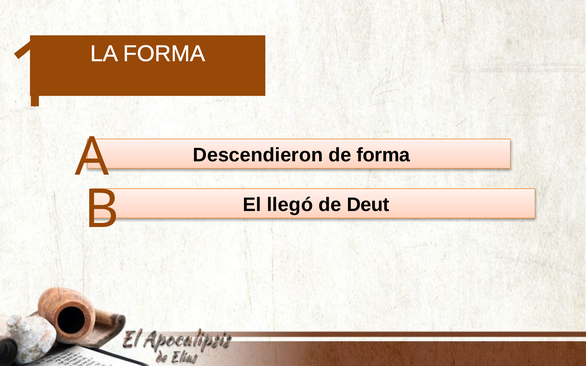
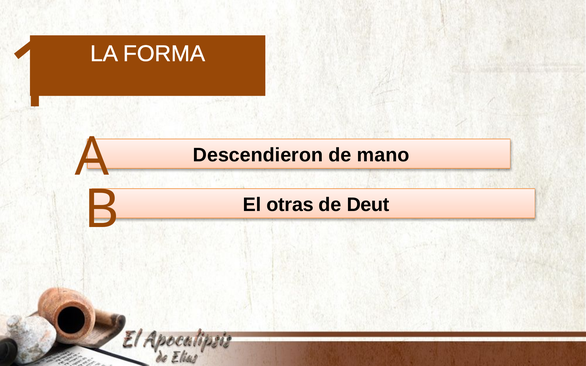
de forma: forma -> mano (383, 155)
llegó: llegó -> otras (290, 205)
